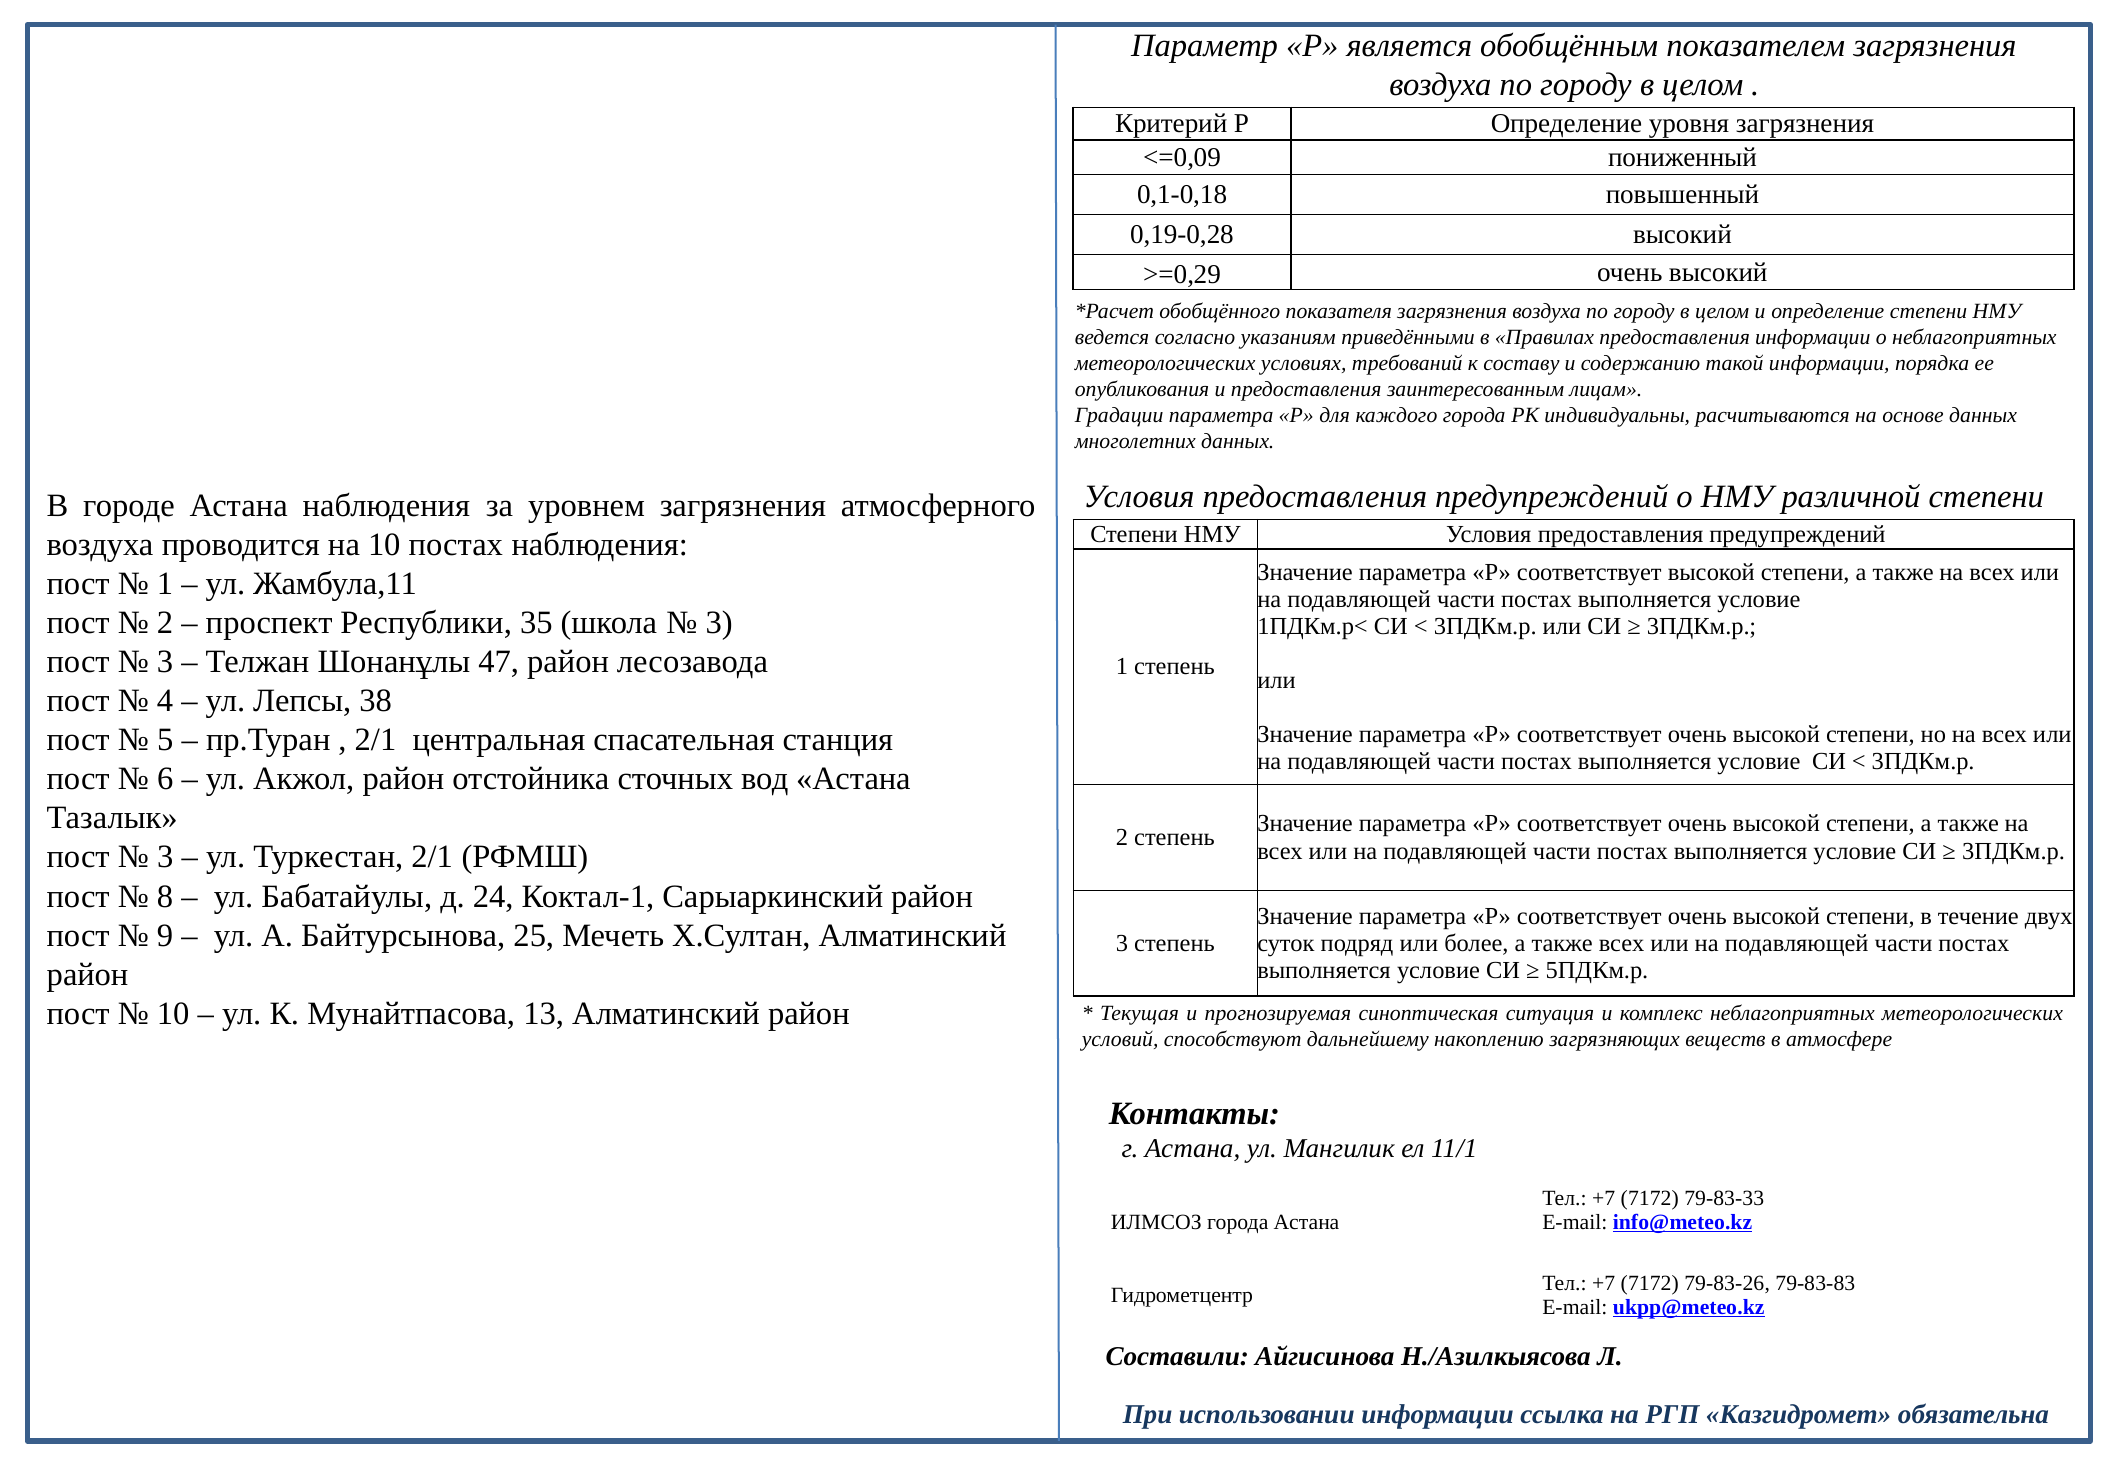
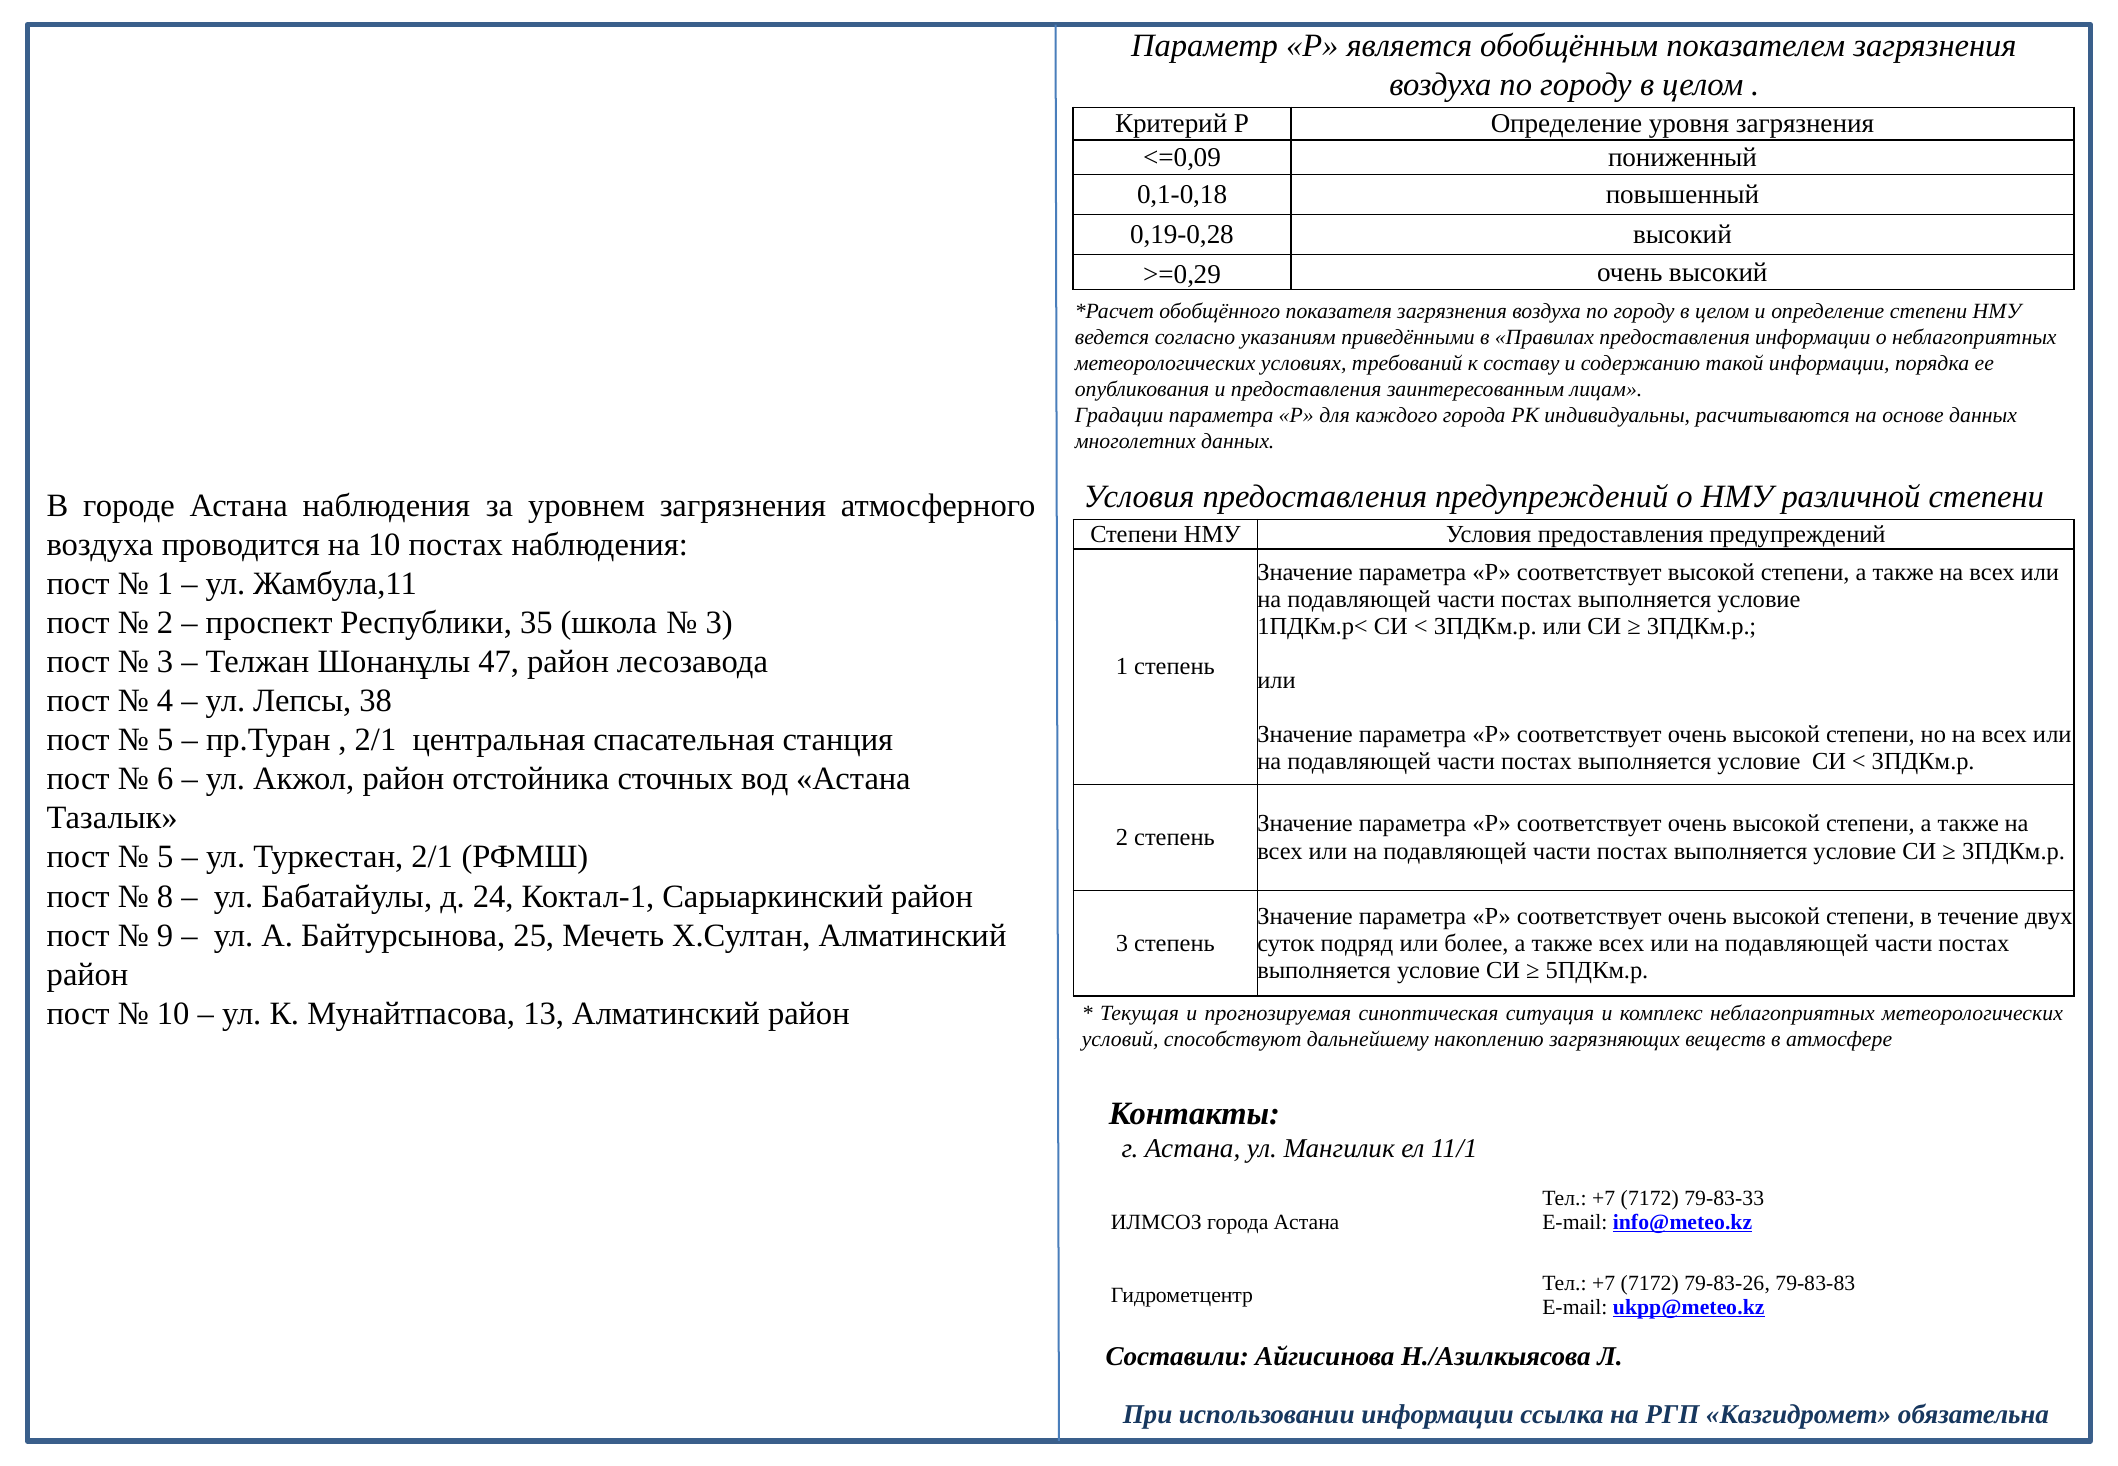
3: 3 -> 5 (165, 857)
